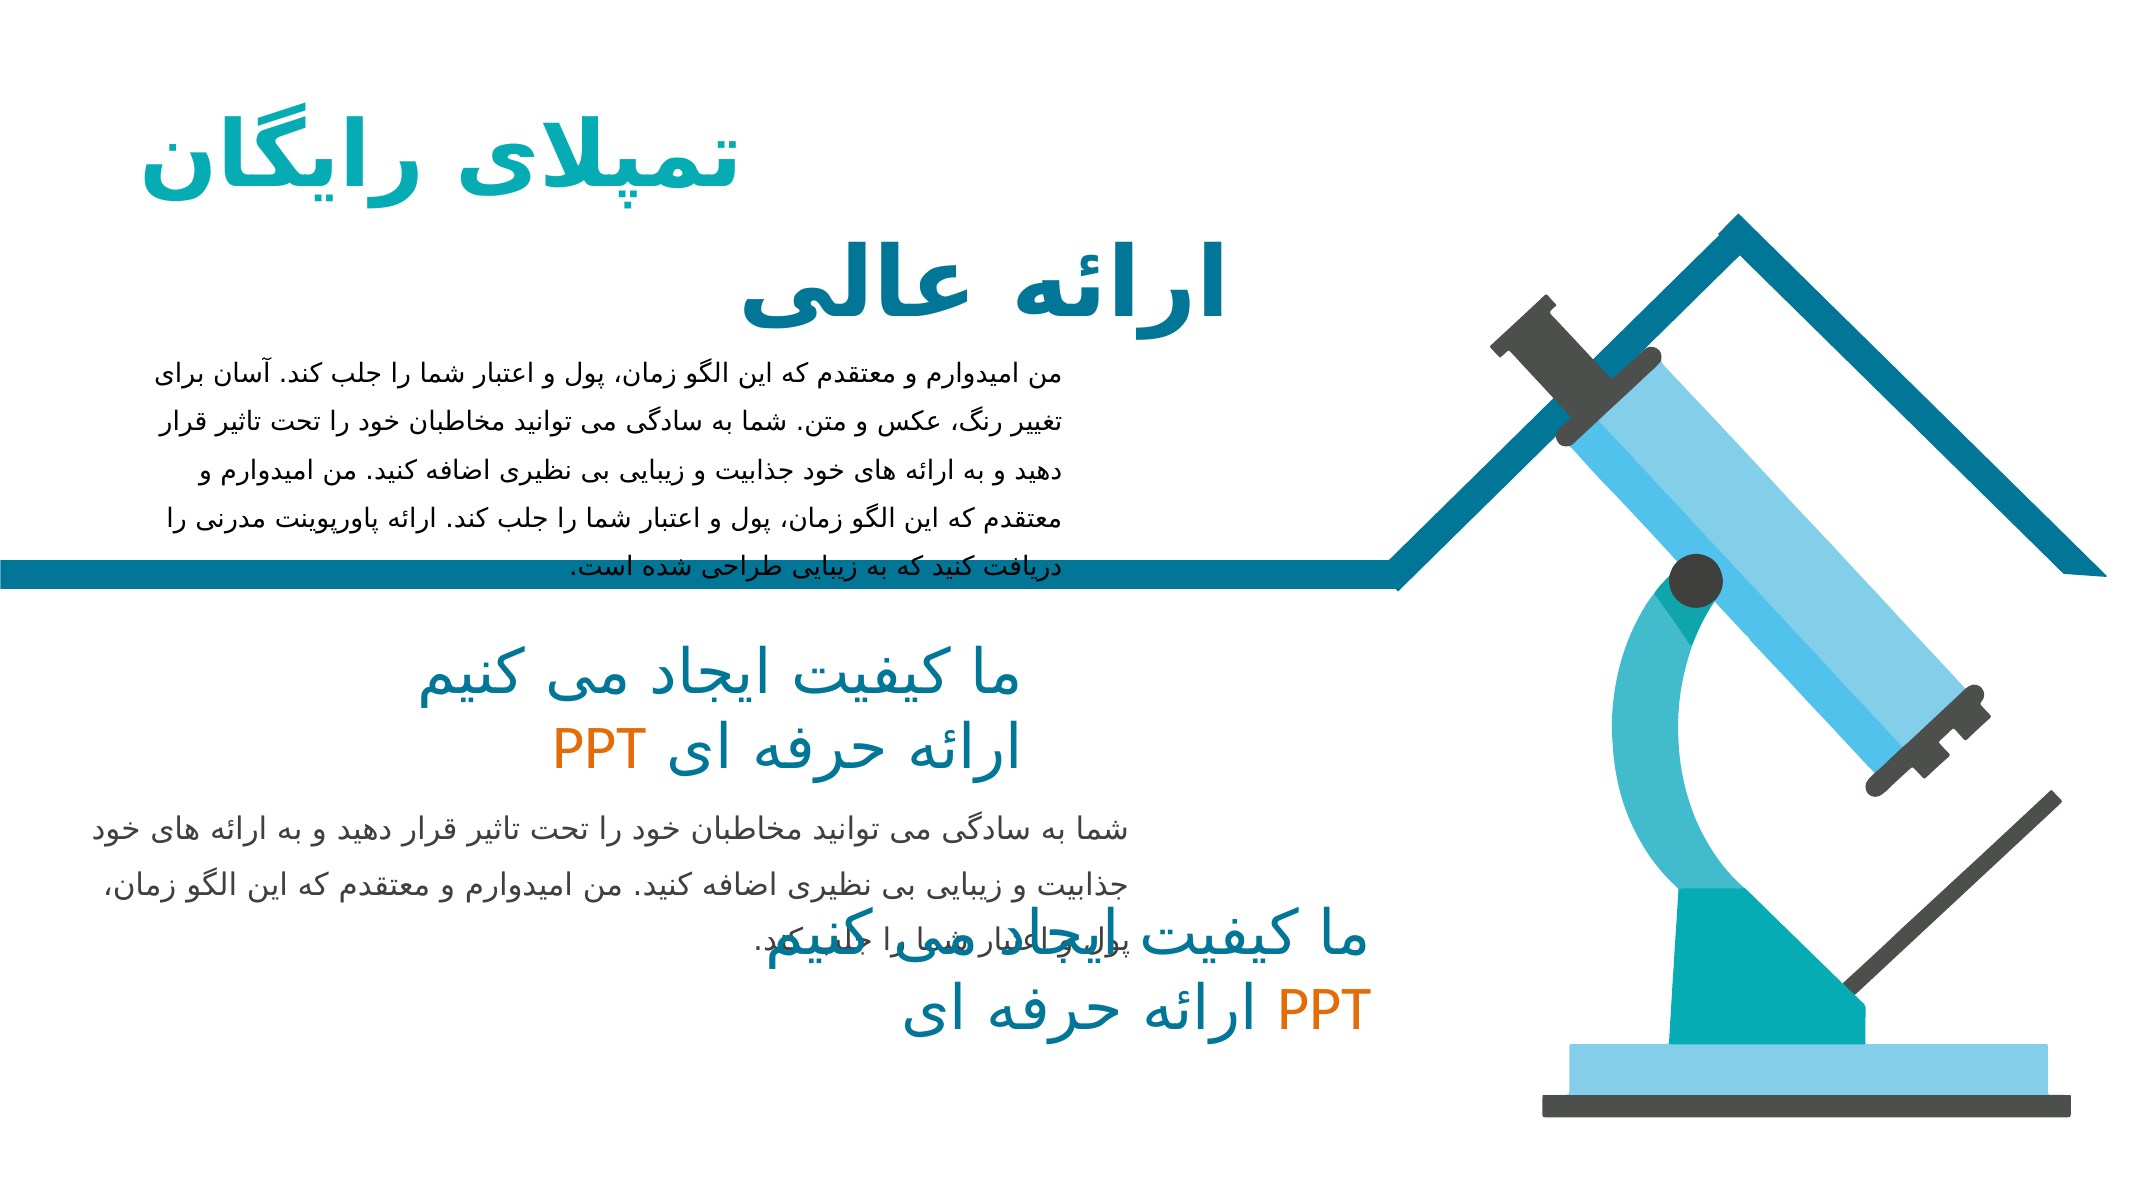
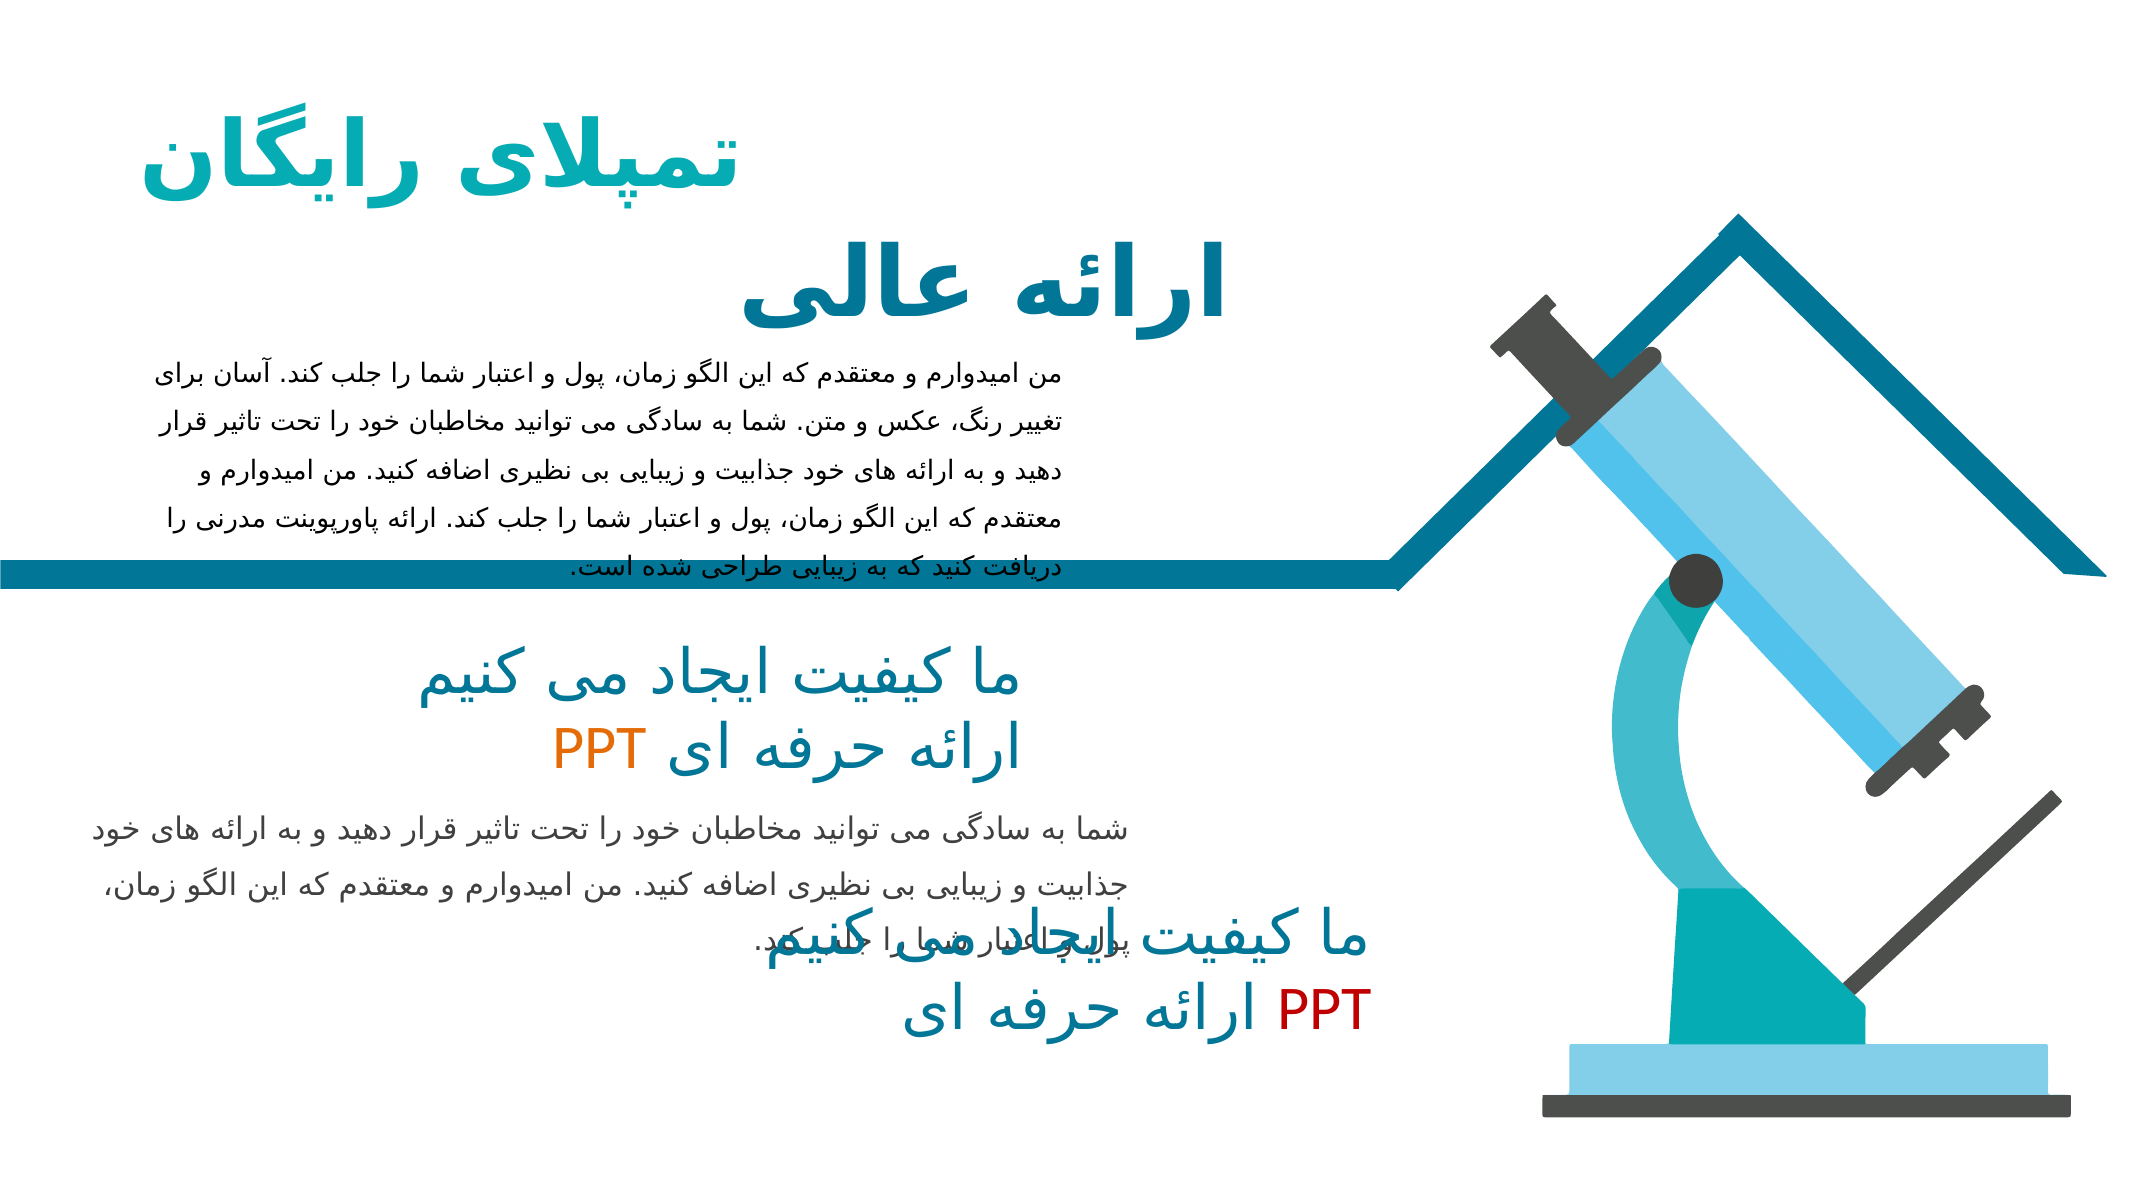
PPT colour: orange -> red (1325, 1009)
